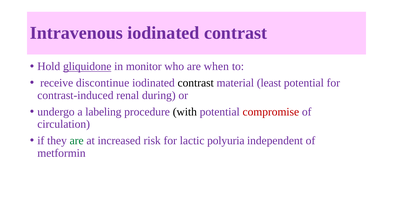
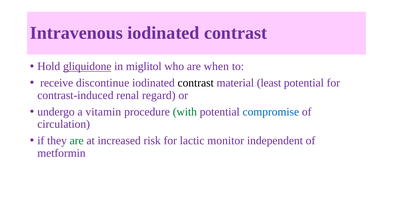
monitor: monitor -> miglitol (144, 66)
during: during -> regard (159, 95)
labeling: labeling -> vitamin (103, 112)
with colour: black -> green (185, 112)
compromise colour: red -> blue (271, 112)
polyuria: polyuria -> monitor (226, 141)
